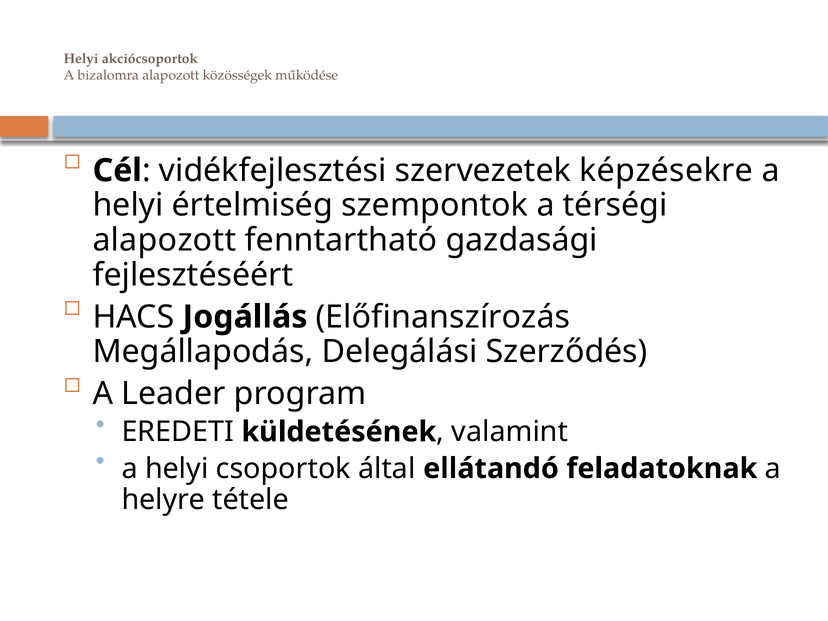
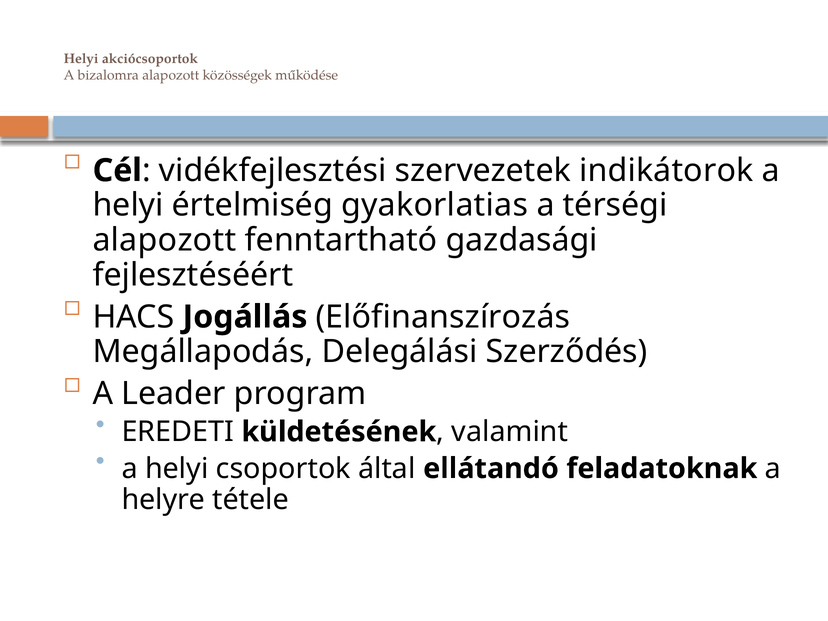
képzésekre: képzésekre -> indikátorok (666, 171)
szempontok: szempontok -> gyakorlatias (435, 205)
